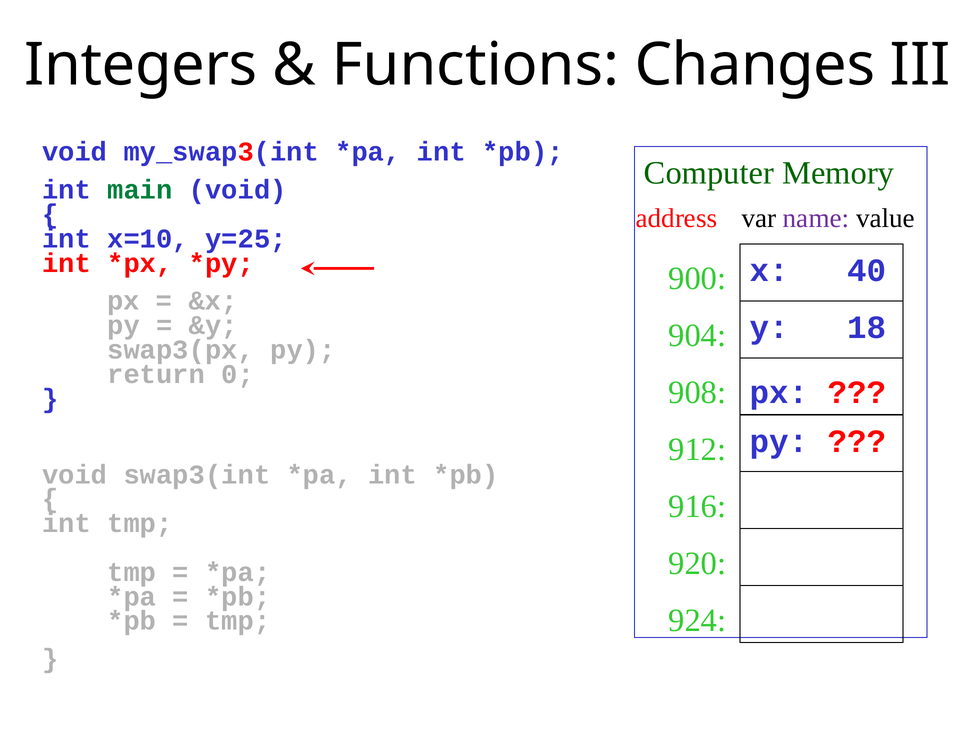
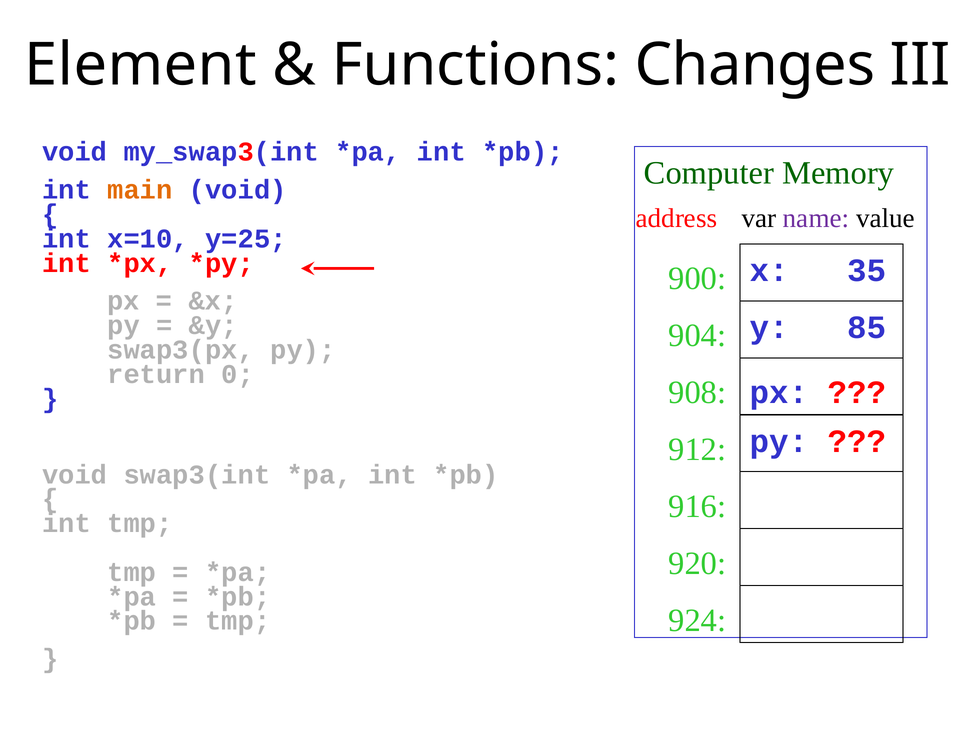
Integers: Integers -> Element (141, 65)
main colour: green -> orange (140, 190)
40: 40 -> 35 (867, 271)
18: 18 -> 85 (867, 328)
